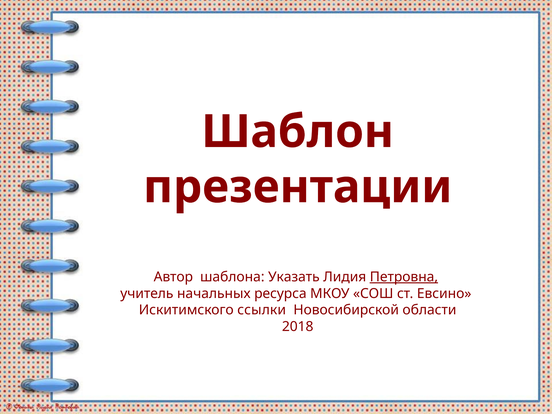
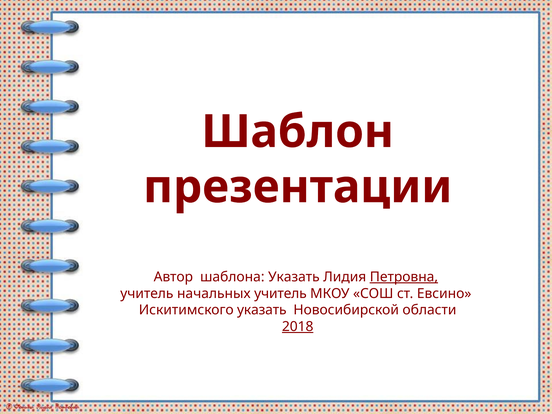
начальных ресурса: ресурса -> учитель (280, 293)
Искитимского ссылки: ссылки -> указать (262, 310)
2018 underline: none -> present (298, 327)
